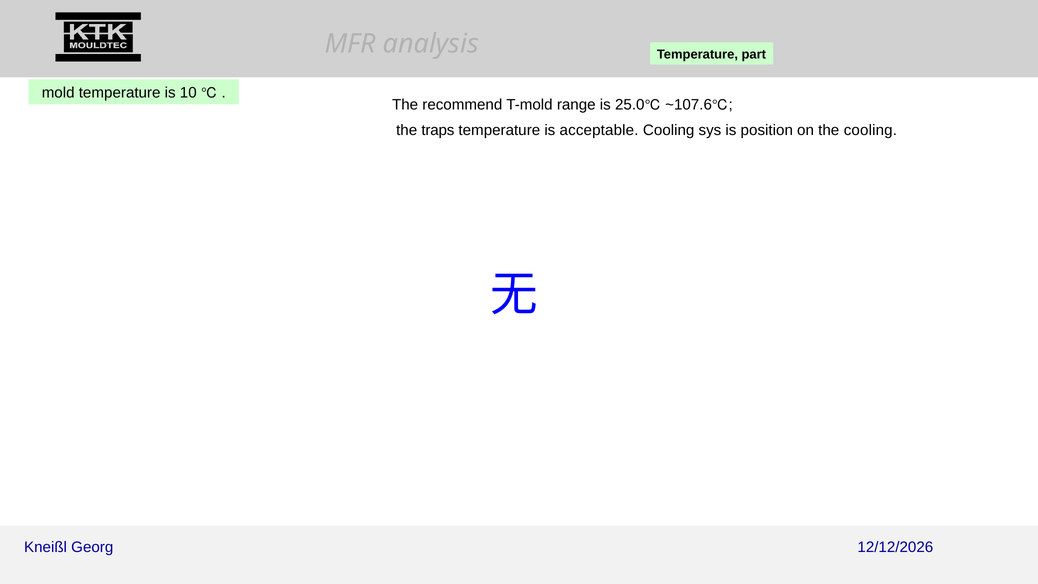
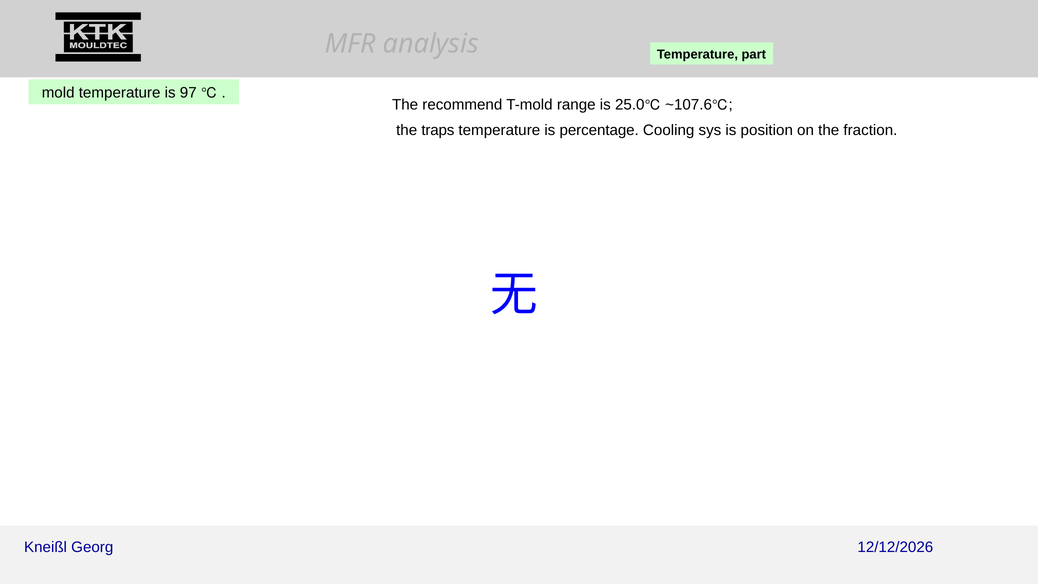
10: 10 -> 97 (188, 93)
acceptable: acceptable -> percentage (599, 130)
the cooling: cooling -> fraction (870, 130)
